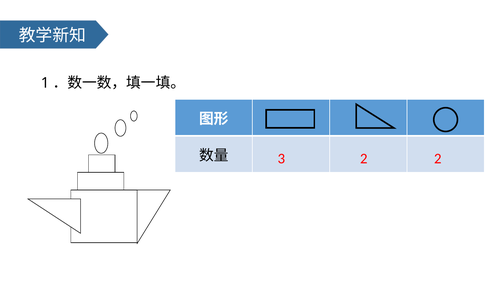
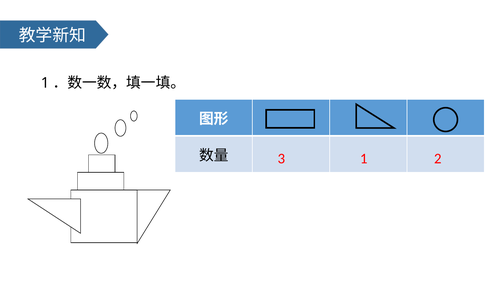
3 2: 2 -> 1 (364, 158)
